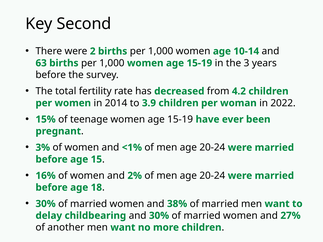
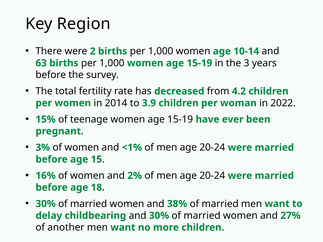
Second: Second -> Region (84, 24)
